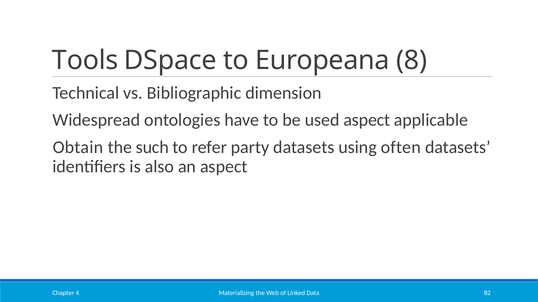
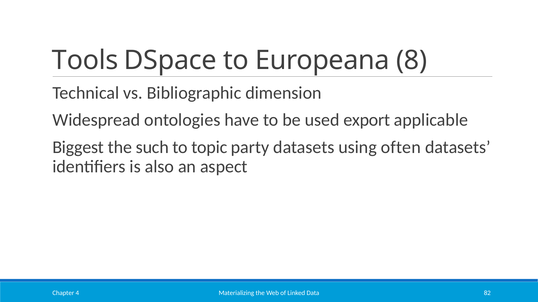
used aspect: aspect -> export (367, 120)
Obtain: Obtain -> Biggest (78, 148)
refer: refer -> topic (209, 148)
